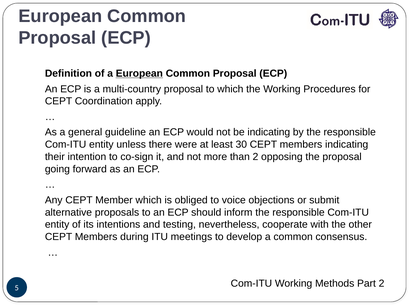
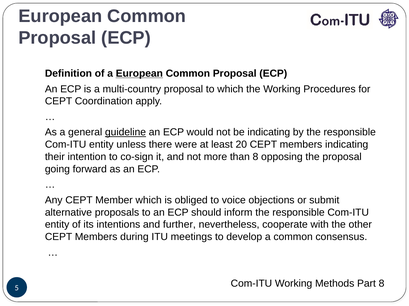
guideline underline: none -> present (126, 133)
30: 30 -> 20 (241, 145)
than 2: 2 -> 8 (255, 157)
testing: testing -> further (179, 225)
Part 2: 2 -> 8 (382, 284)
